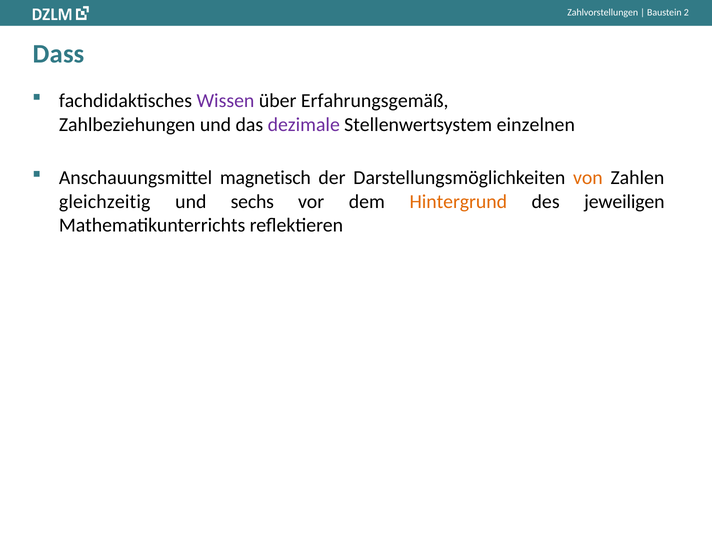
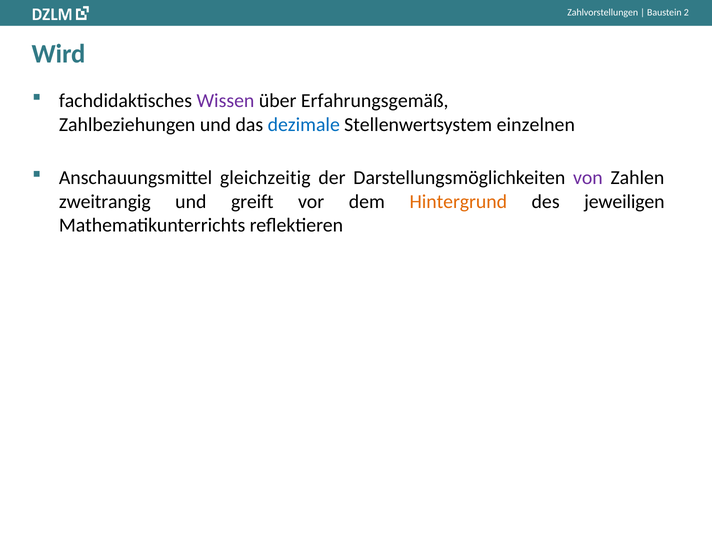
Dass: Dass -> Wird (59, 54)
dezimale colour: purple -> blue (304, 125)
magnetisch: magnetisch -> gleichzeitig (265, 178)
von colour: orange -> purple (588, 178)
gleichzeitig: gleichzeitig -> zweitrangig (105, 201)
sechs: sechs -> greift (252, 201)
